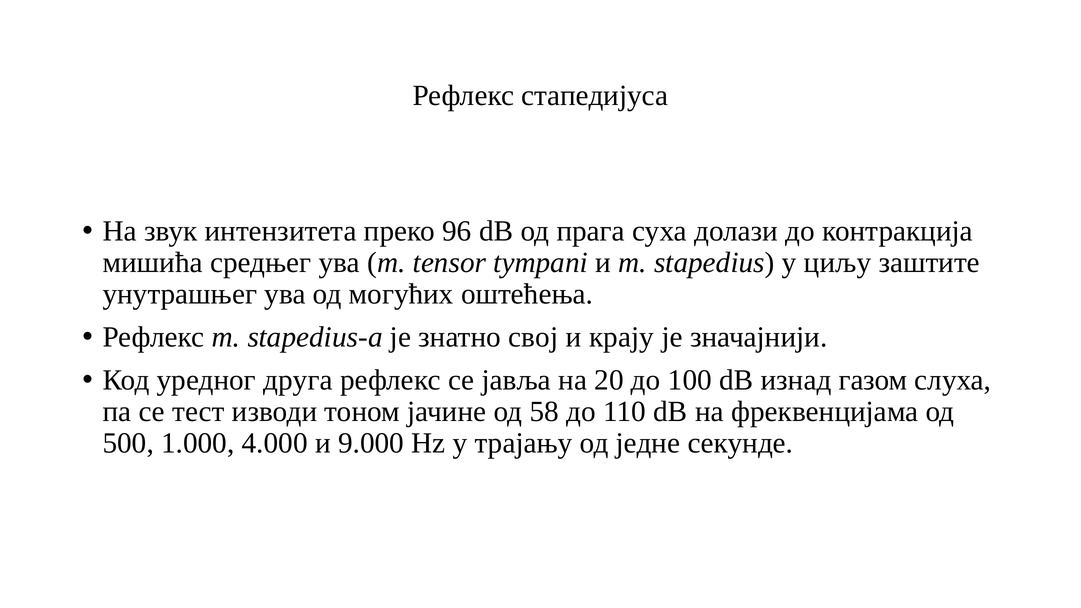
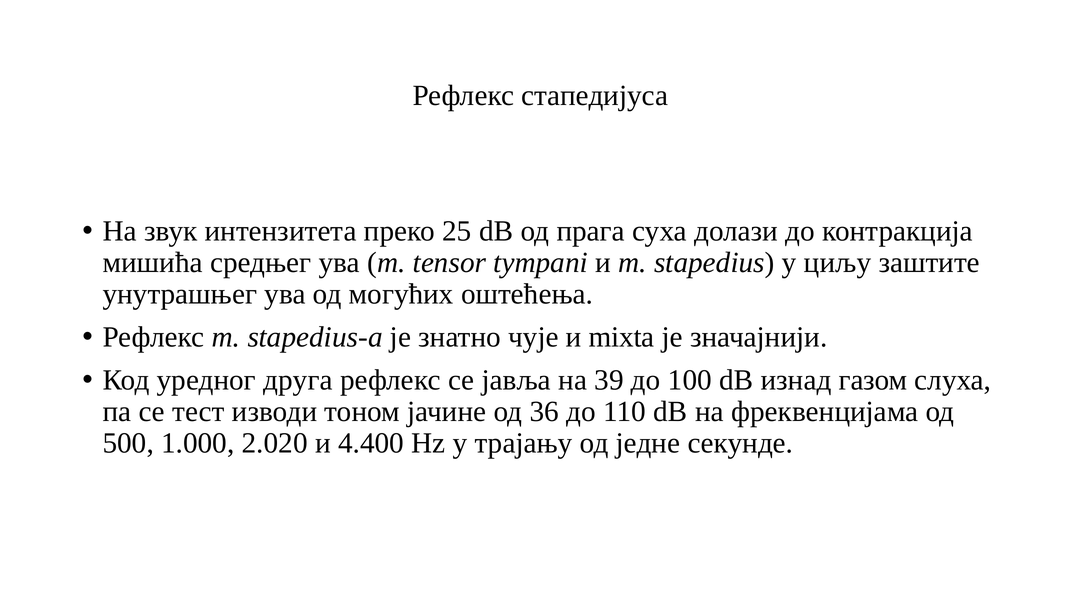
96: 96 -> 25 (457, 231)
свој: свој -> чује (533, 337)
крају: крају -> mixta (622, 337)
20: 20 -> 39 (609, 380)
58: 58 -> 36 (544, 412)
4.000: 4.000 -> 2.020 (275, 443)
9.000: 9.000 -> 4.400 (371, 443)
